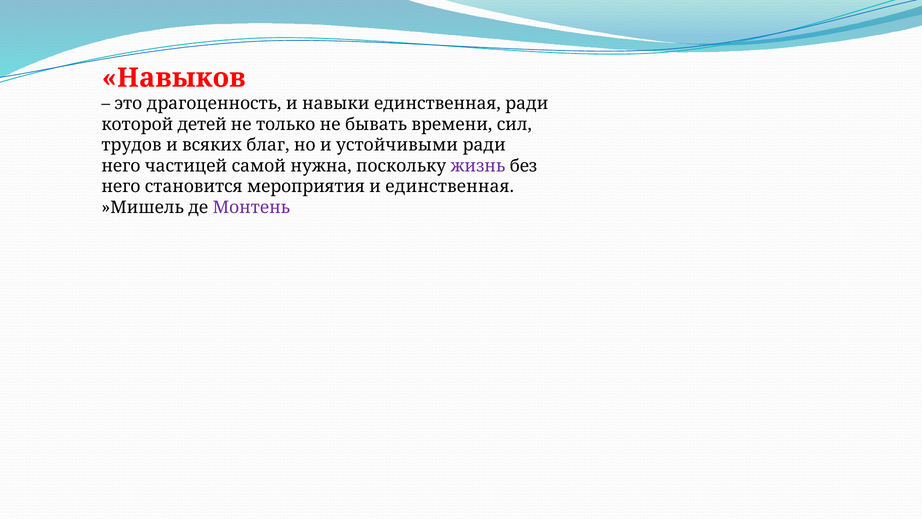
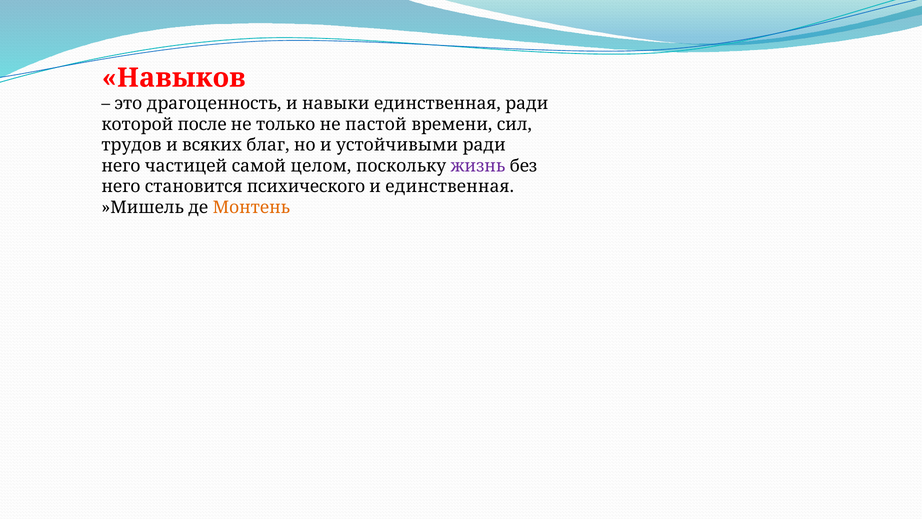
детей: детей -> после (202, 124)
бывать: бывать -> пастой (376, 124)
нужна: нужна -> целом (321, 166)
мероприятия: мероприятия -> психического (306, 187)
Монтень colour: purple -> orange (251, 207)
